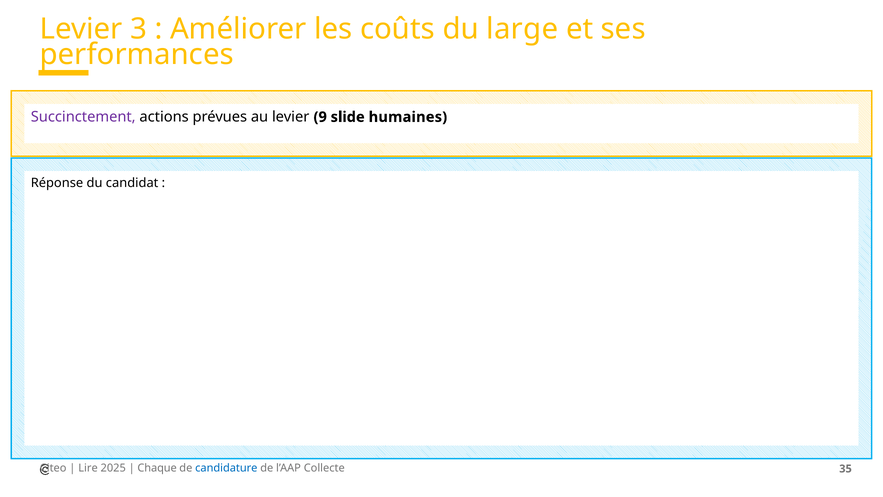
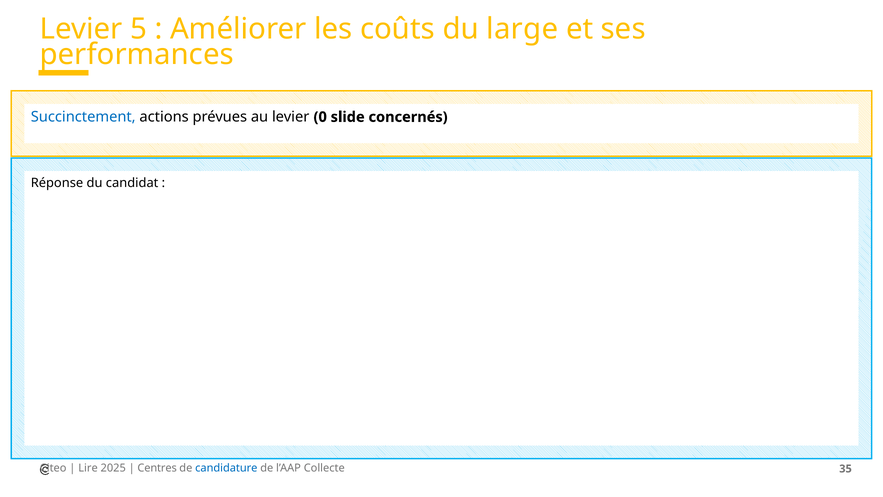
3: 3 -> 5 (139, 29)
Succinctement colour: purple -> blue (83, 117)
9: 9 -> 0 (320, 117)
humaines: humaines -> concernés (408, 117)
Chaque: Chaque -> Centres (157, 468)
